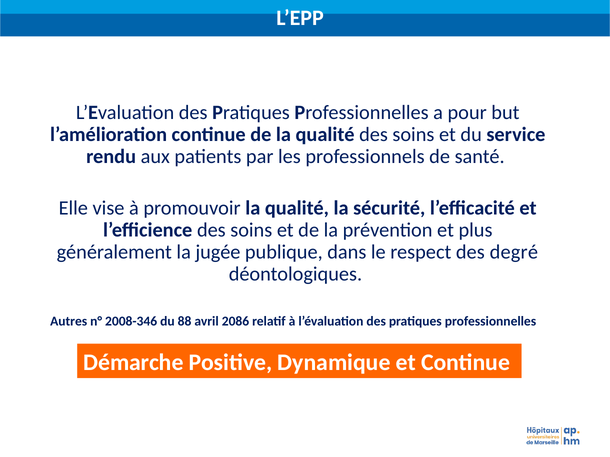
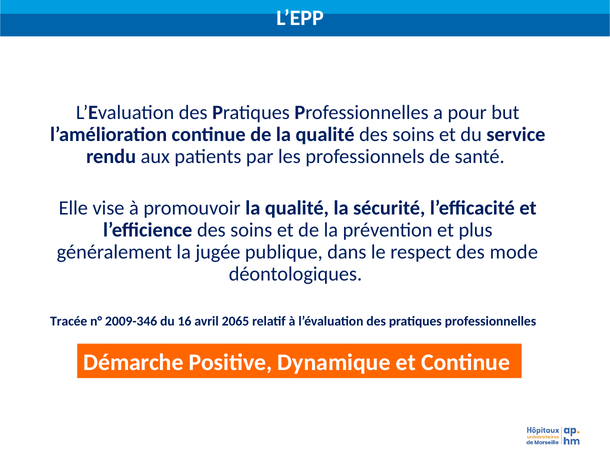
degré: degré -> mode (514, 252)
Autres: Autres -> Tracée (69, 321)
2008-346: 2008-346 -> 2009-346 (131, 321)
88: 88 -> 16 (185, 321)
2086: 2086 -> 2065 (235, 321)
